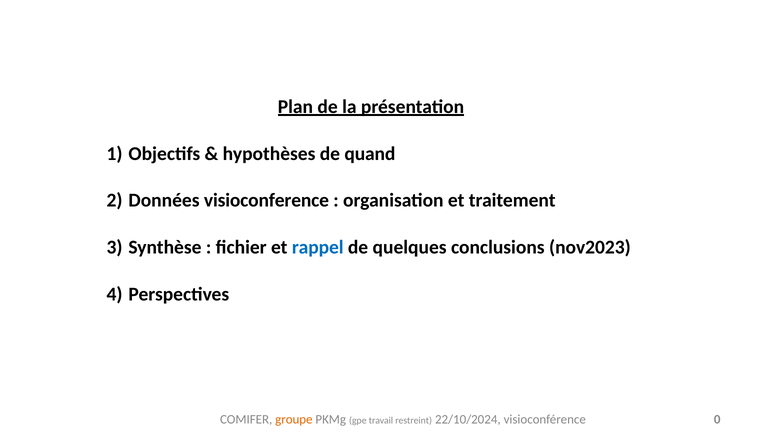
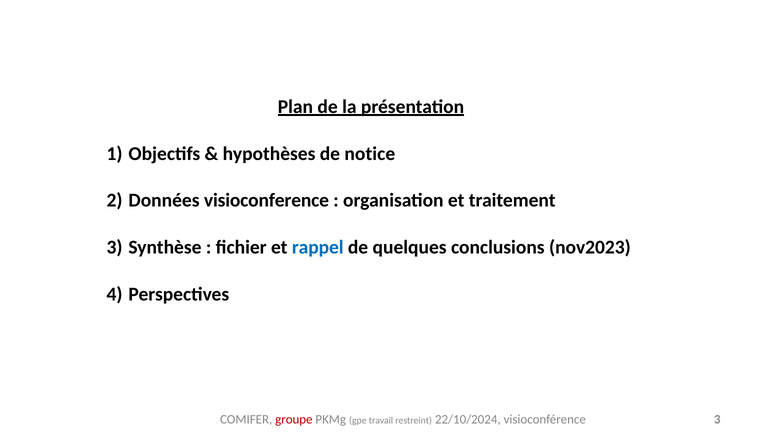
quand: quand -> notice (370, 154)
groupe colour: orange -> red (294, 419)
visioconférence 0: 0 -> 3 (717, 419)
